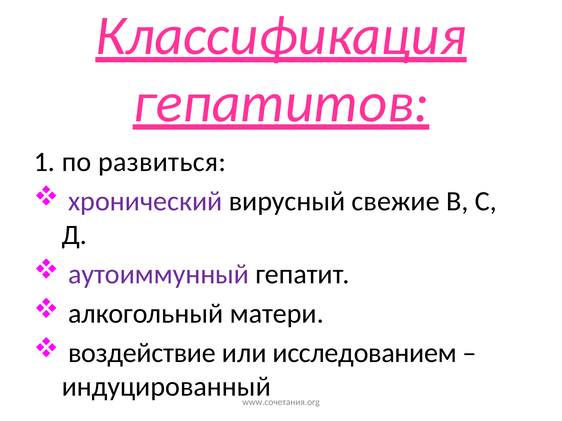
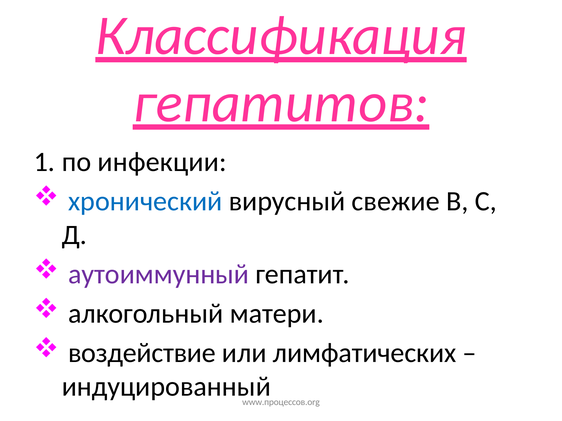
развиться: развиться -> инфекции (162, 162)
хронический colour: purple -> blue (145, 201)
исследованием: исследованием -> лимфатических (365, 353)
www.сочетания.org: www.сочетания.org -> www.процессов.org (281, 403)
